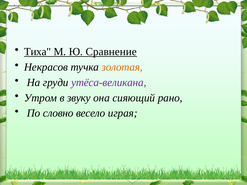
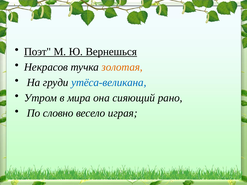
Тиха: Тиха -> Поэт (38, 52)
Сравнение: Сравнение -> Вернешься (111, 52)
утёса-великана colour: purple -> blue (109, 83)
звуку: звуку -> мира (79, 98)
